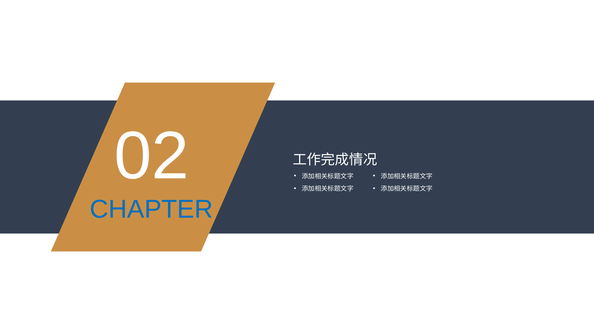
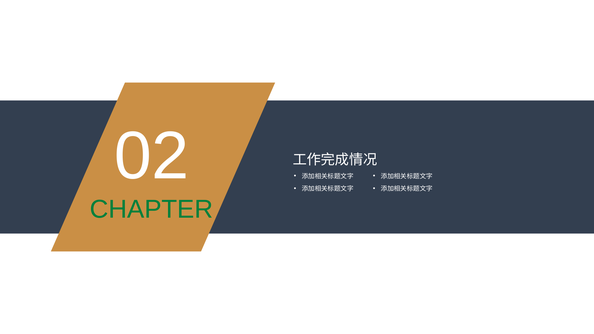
CHAPTER colour: blue -> green (151, 209)
